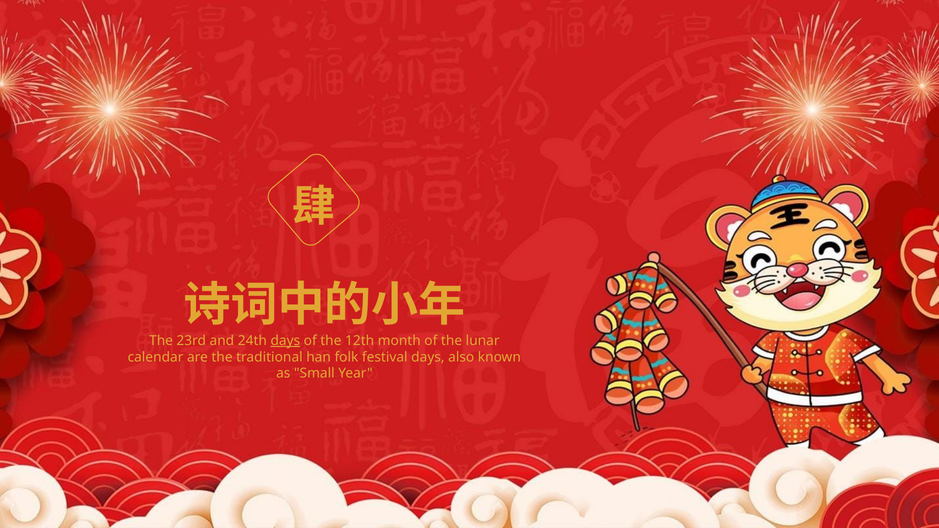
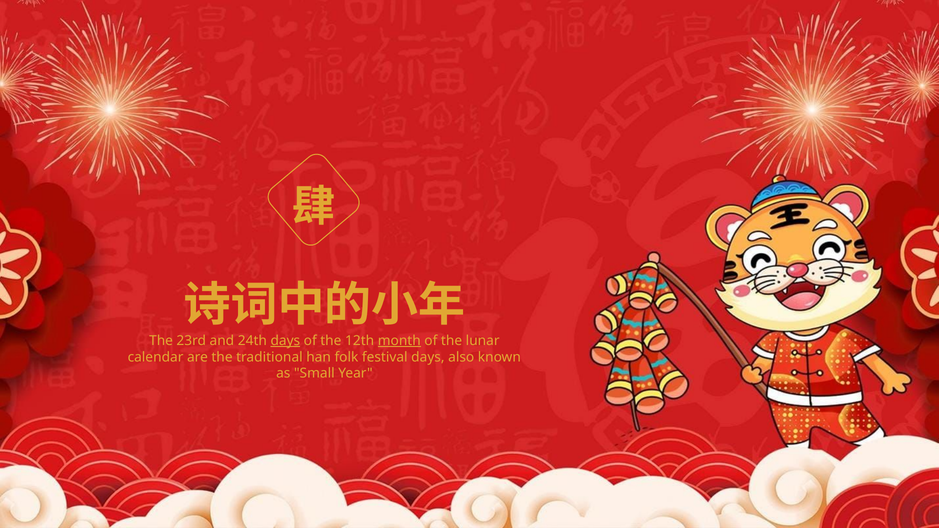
month underline: none -> present (399, 341)
